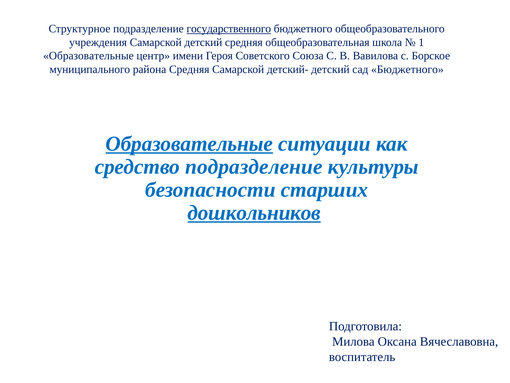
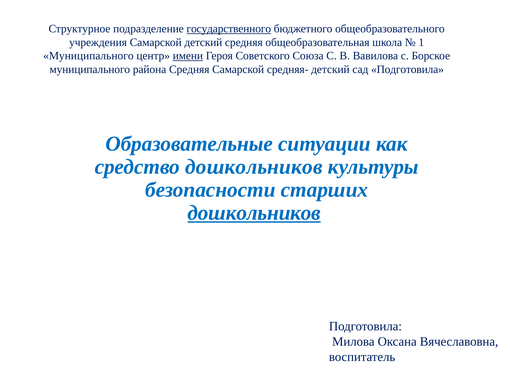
Образовательные: Образовательные -> Муниципального (88, 56)
имени underline: none -> present (188, 56)
детский-: детский- -> средняя- (288, 69)
сад Бюджетного: Бюджетного -> Подготовила (407, 69)
Образовательные underline: present -> none (189, 144)
средство подразделение: подразделение -> дошкольников (254, 167)
